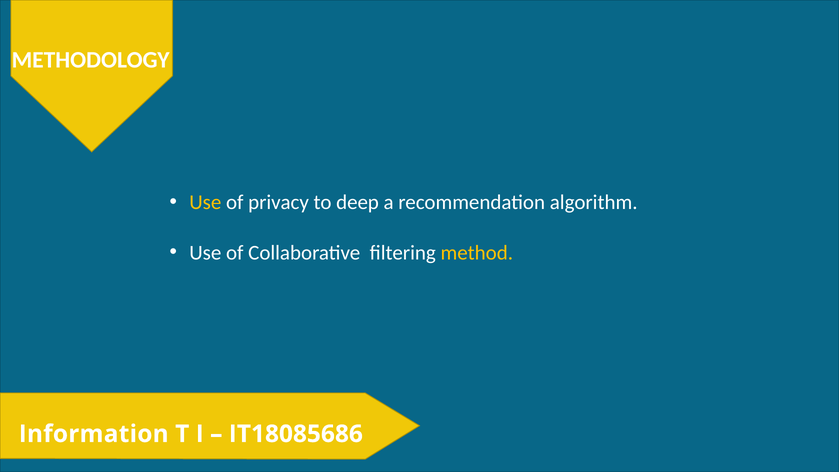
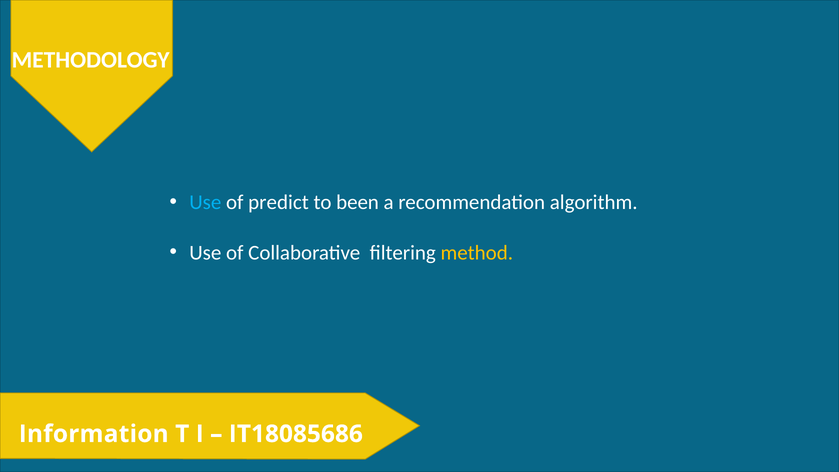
Use colour: yellow -> light blue (205, 202)
privacy: privacy -> predict (279, 202)
deep: deep -> been (358, 202)
